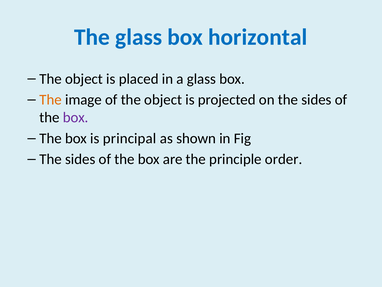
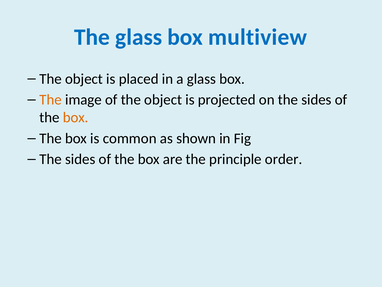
horizontal: horizontal -> multiview (258, 37)
box colour: purple -> orange (76, 117)
principal: principal -> common (130, 138)
